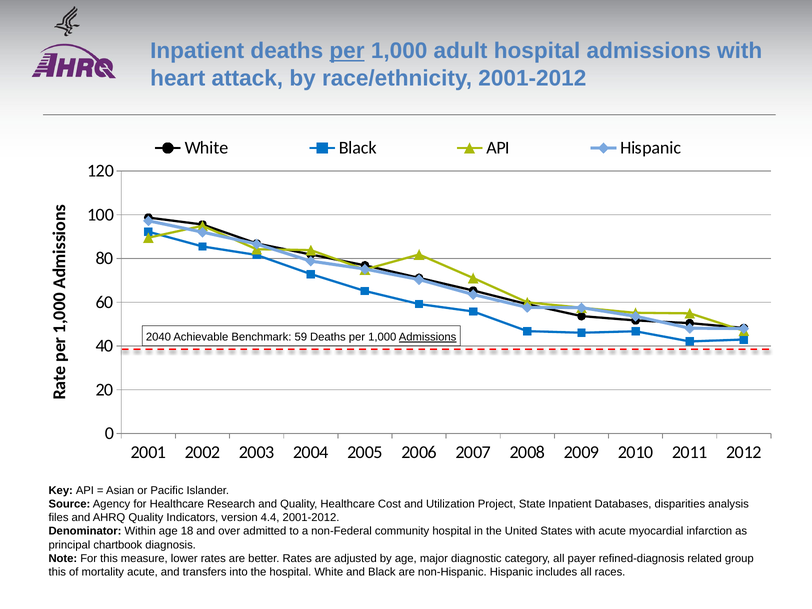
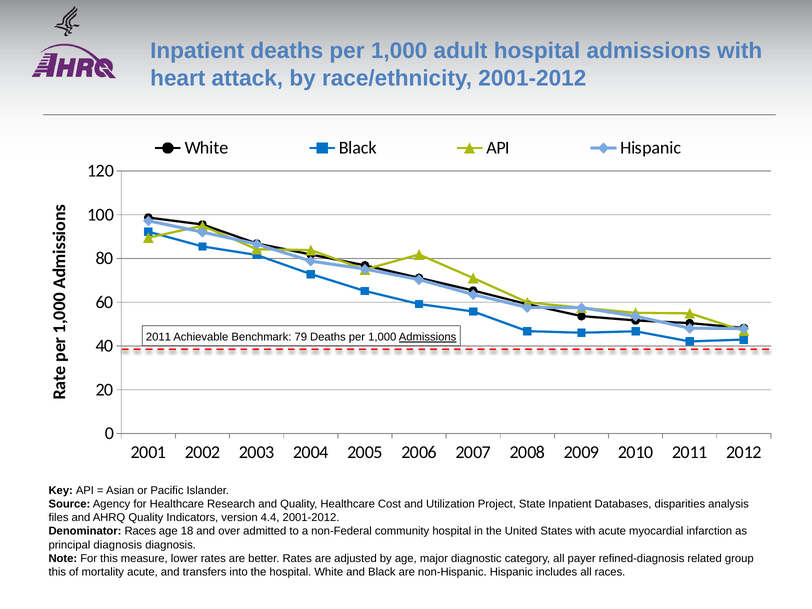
per underline: present -> none (347, 51)
2040: 2040 -> 2011 (158, 337)
59: 59 -> 79 (301, 337)
Denominator Within: Within -> Races (140, 531)
principal chartbook: chartbook -> diagnosis (118, 545)
